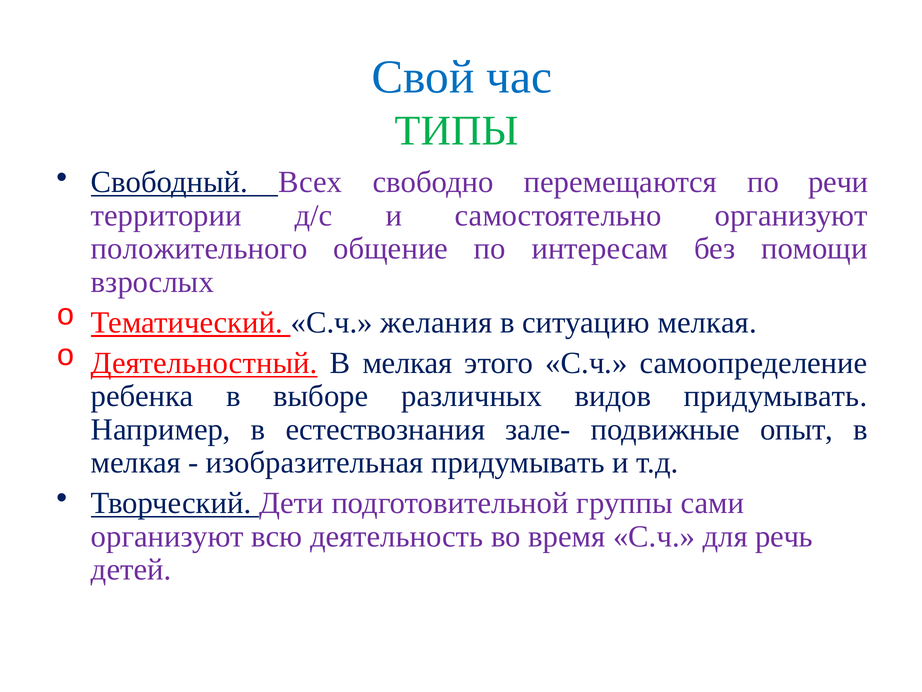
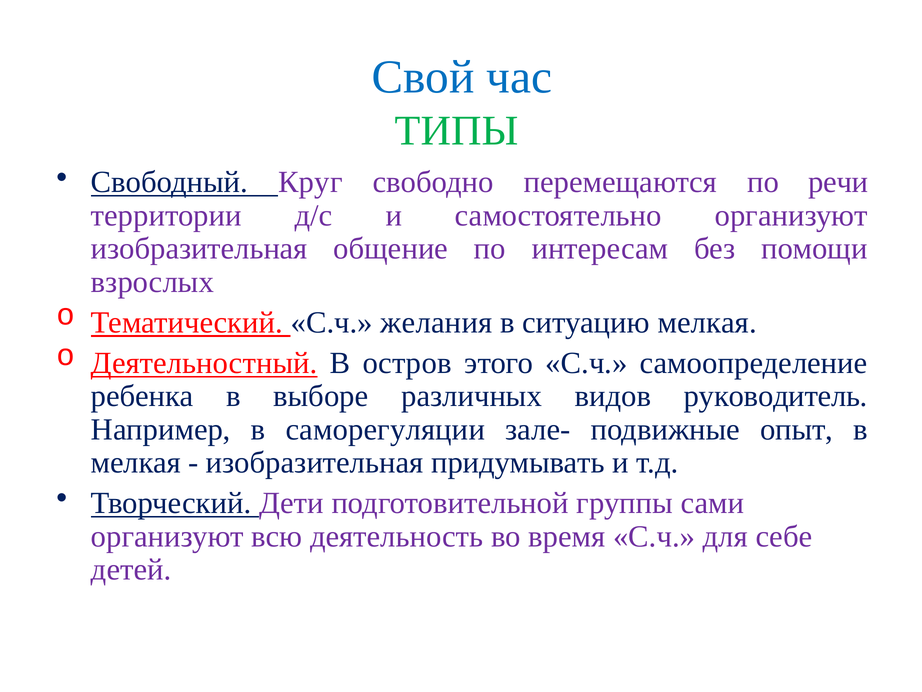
Всех: Всех -> Круг (310, 182)
положительного: положительного -> изобразительная (199, 249)
Деятельностный В мелкая: мелкая -> остров (407, 363)
видов придумывать: придумывать -> руководитель (776, 396)
естествознания: естествознания -> саморегуляции (385, 429)
речь: речь -> себе (784, 536)
